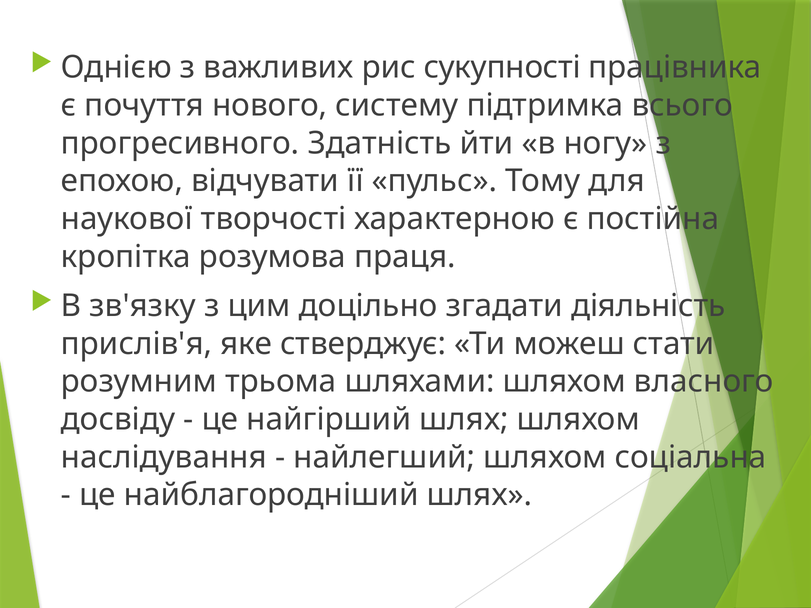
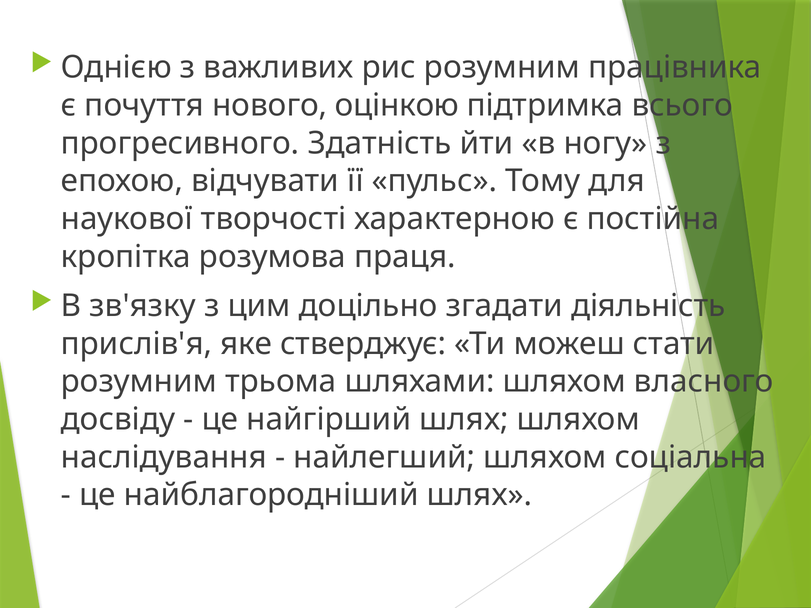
рис сукупності: сукупності -> розумним (502, 67)
систему: систему -> оцінкою (397, 105)
